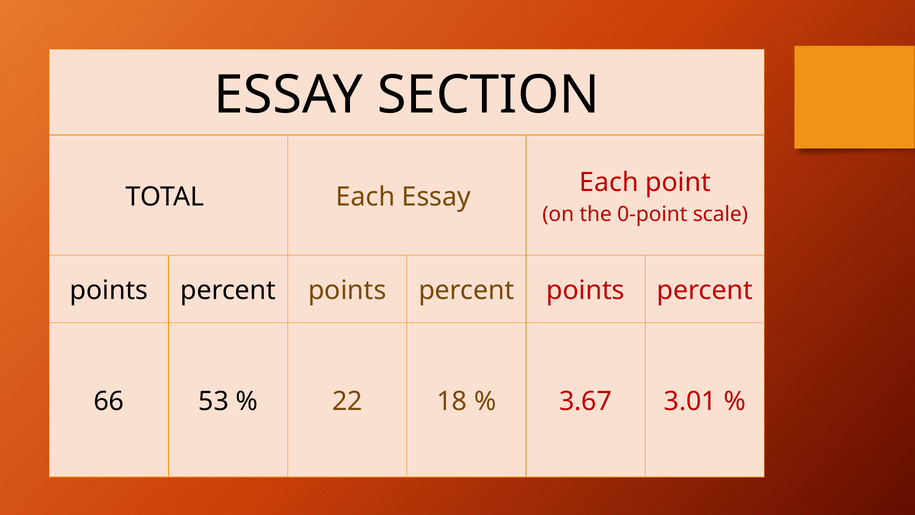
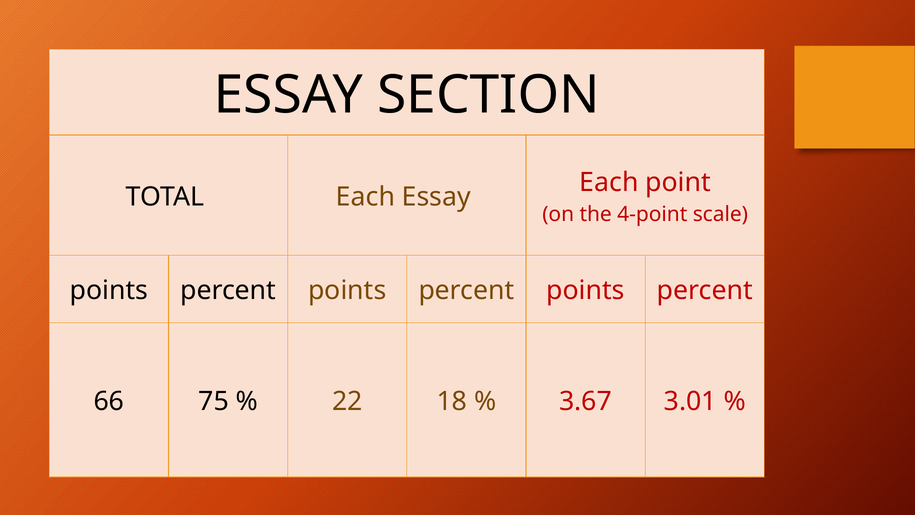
0-point: 0-point -> 4-point (652, 214)
53: 53 -> 75 (214, 401)
